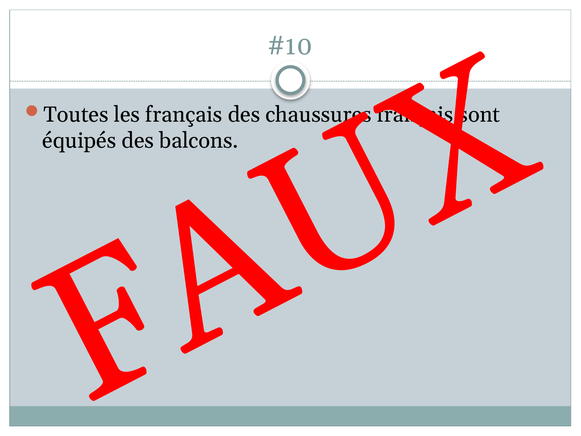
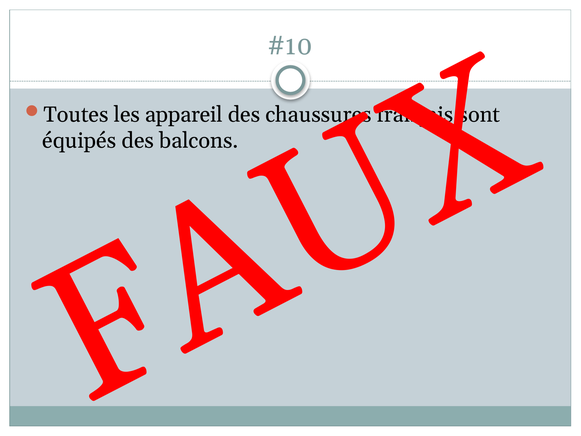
les français: français -> appareil (184, 114)
